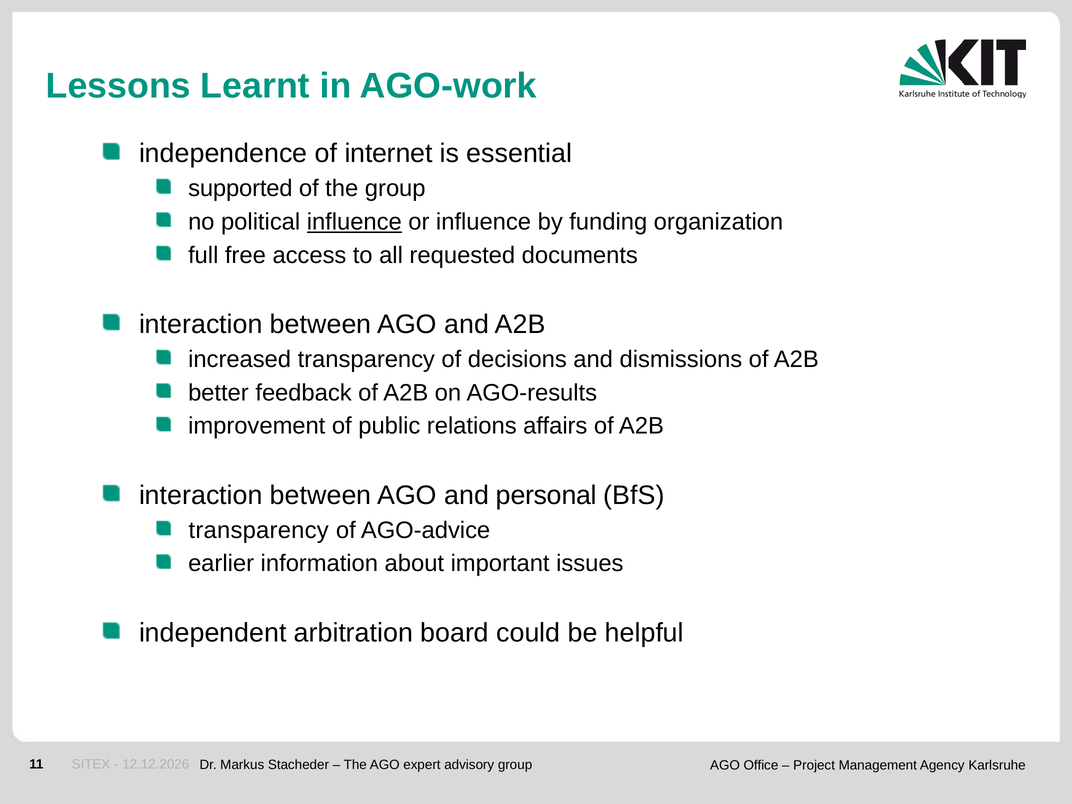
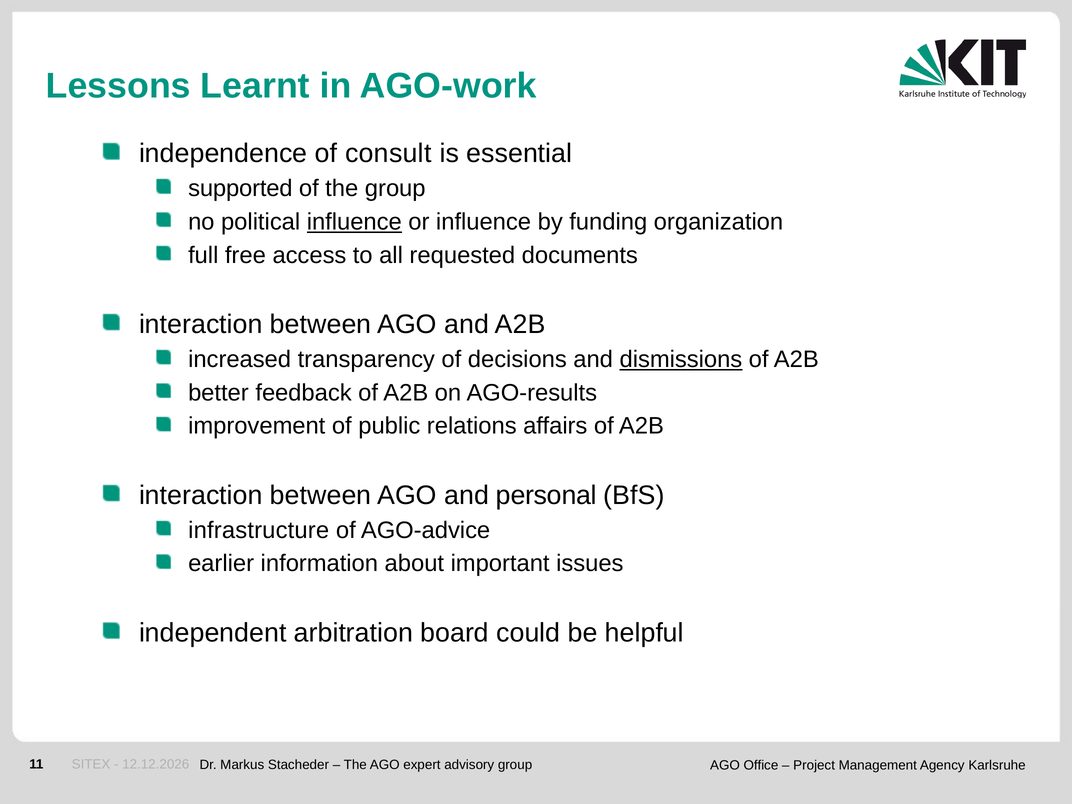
internet: internet -> consult (388, 154)
dismissions underline: none -> present (681, 359)
transparency: transparency -> infrastructure (259, 530)
